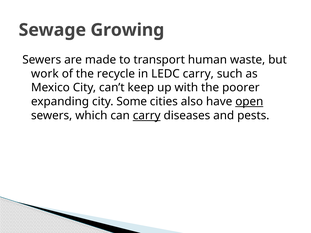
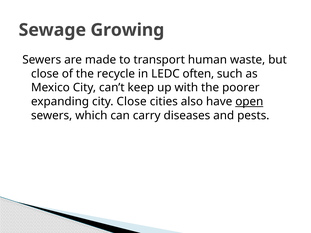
work: work -> close (45, 74)
LEDC carry: carry -> often (198, 74)
city Some: Some -> Close (132, 102)
carry underline: present -> none (147, 116)
